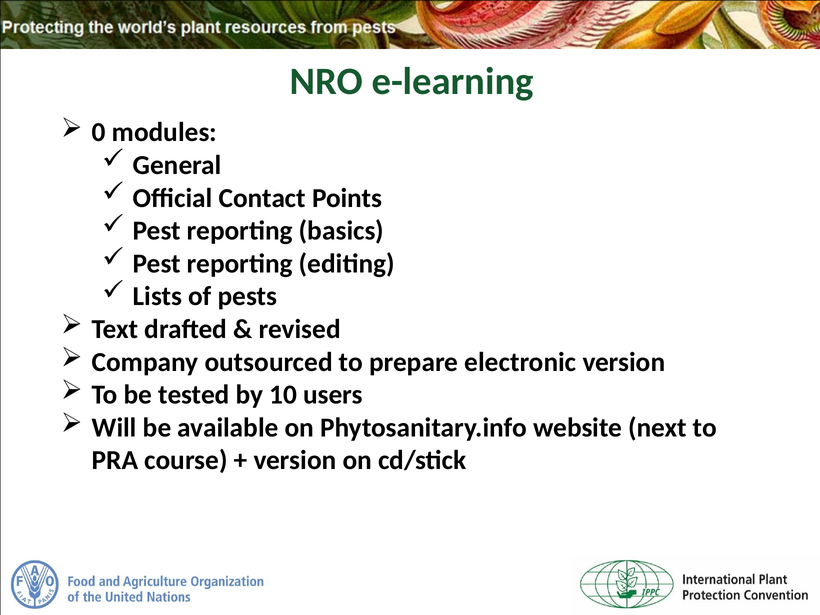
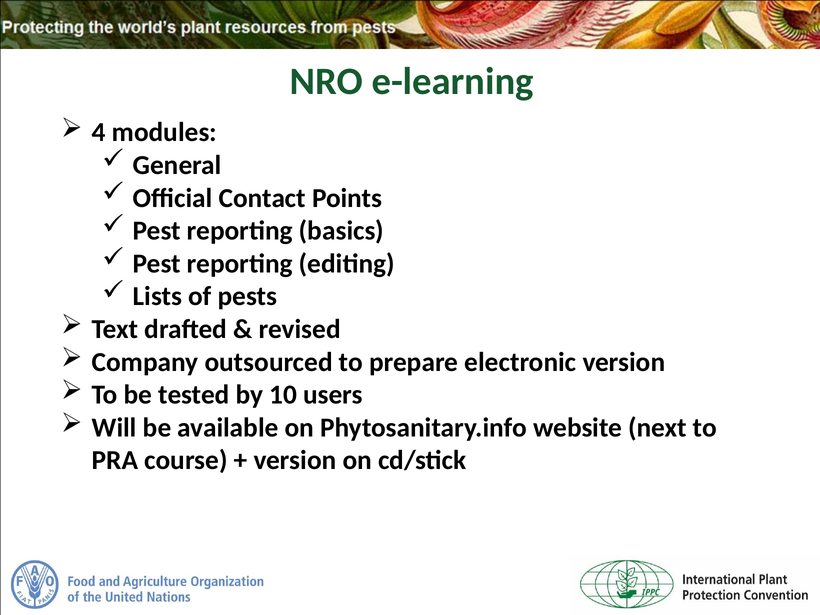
0: 0 -> 4 (99, 132)
